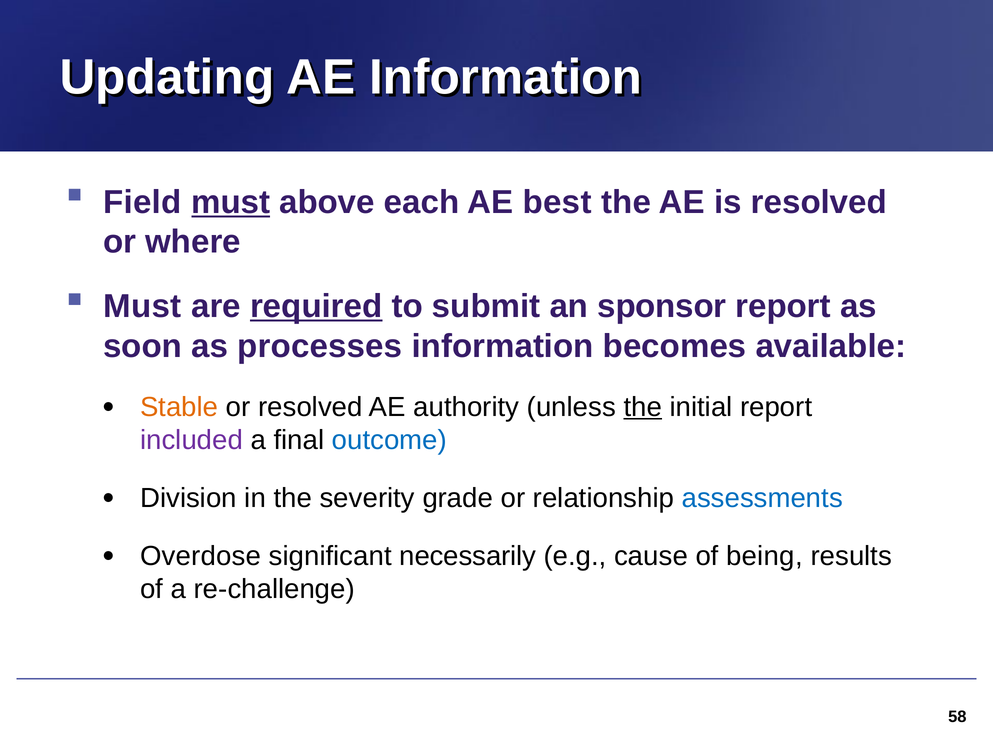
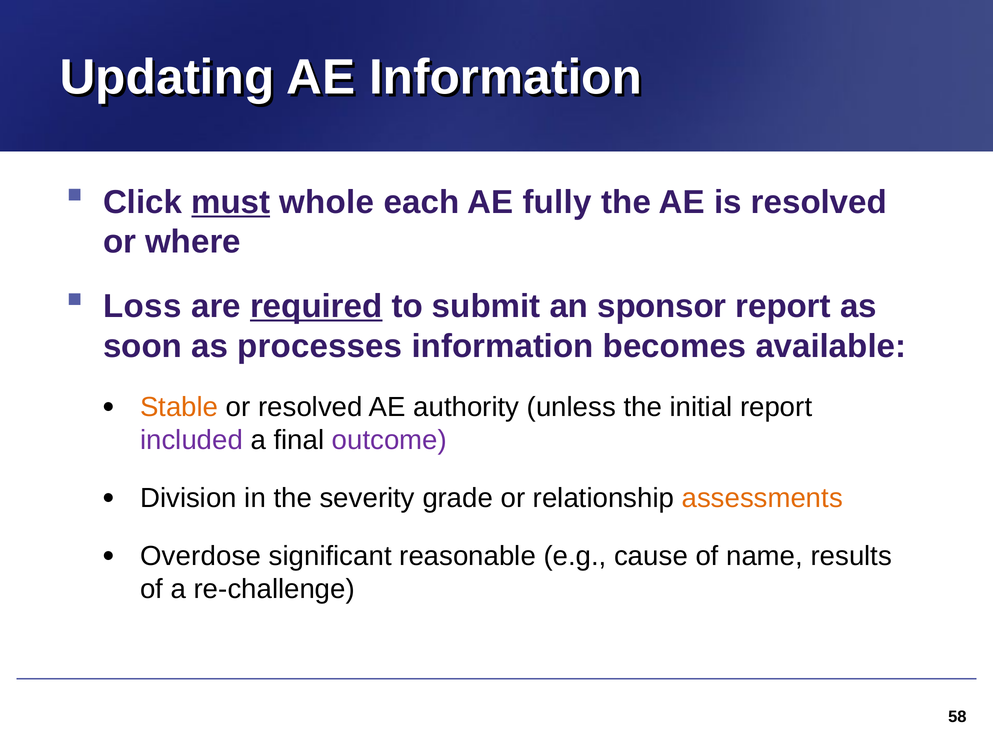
Field: Field -> Click (143, 202)
above: above -> whole (327, 202)
best: best -> fully (557, 202)
Must: Must -> Loss (142, 306)
the underline: present -> none (643, 407)
outcome colour: blue -> purple (389, 440)
assessments colour: blue -> orange (762, 498)
necessarily: necessarily -> reasonable (468, 556)
being: being -> name (765, 556)
